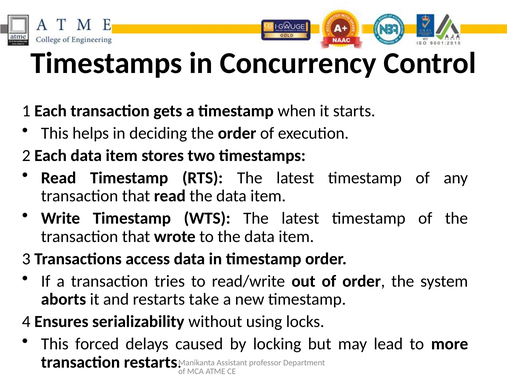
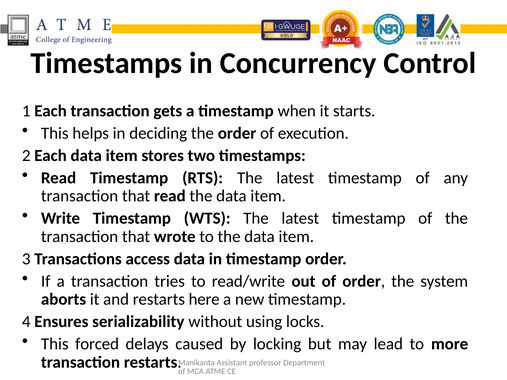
take: take -> here (204, 300)
